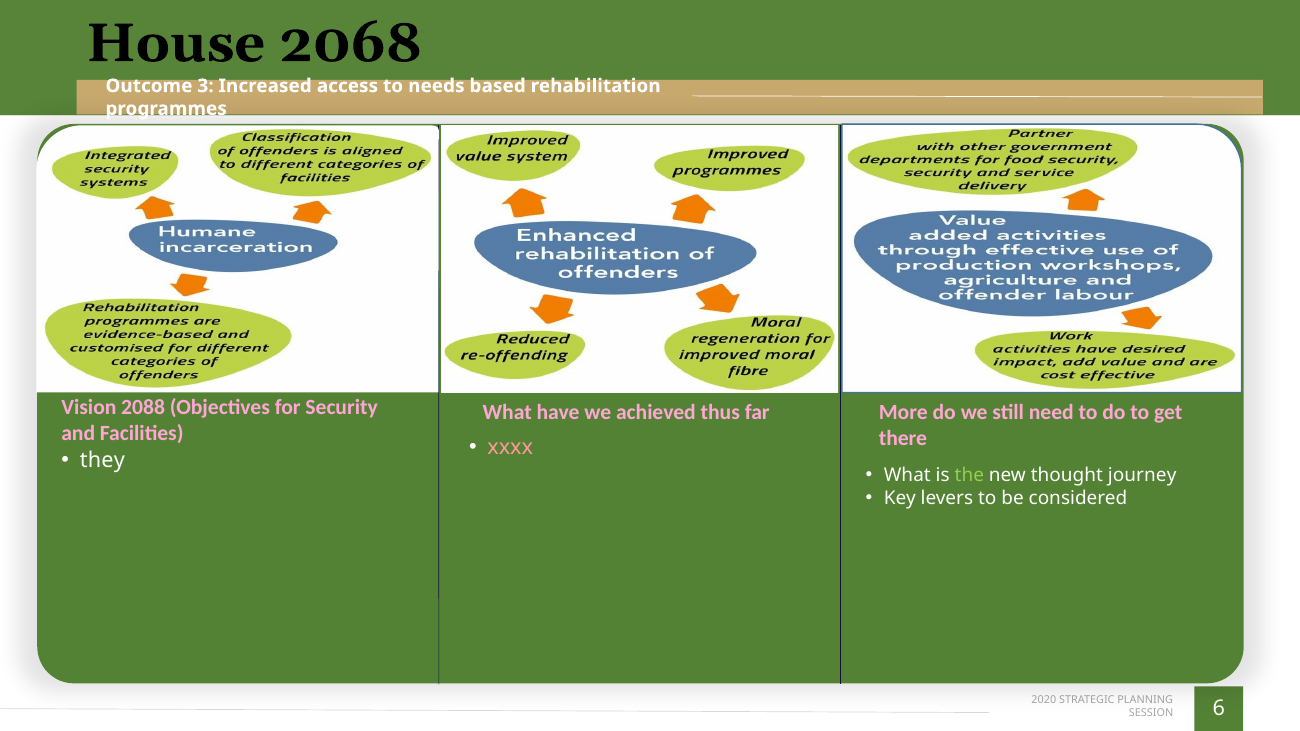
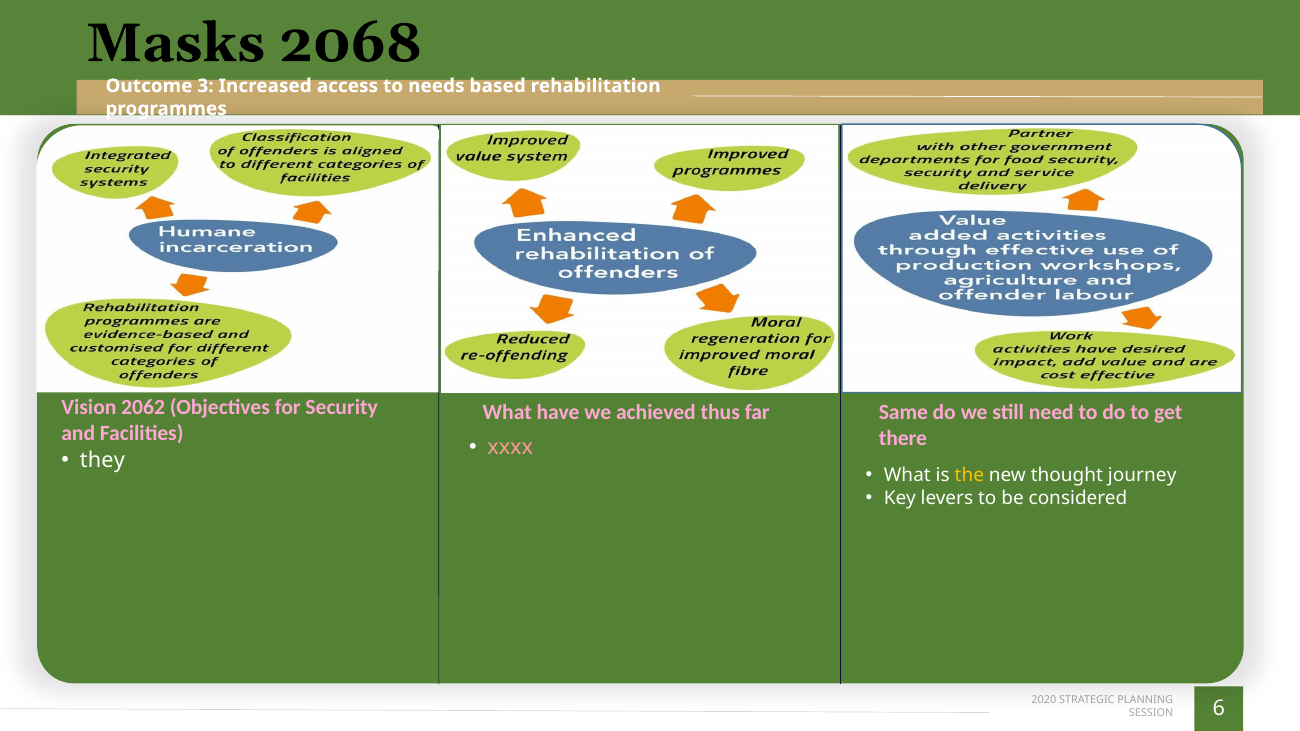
House: House -> Masks (176, 43)
2088: 2088 -> 2062 (143, 408)
More: More -> Same (903, 413)
the colour: light green -> yellow (969, 476)
